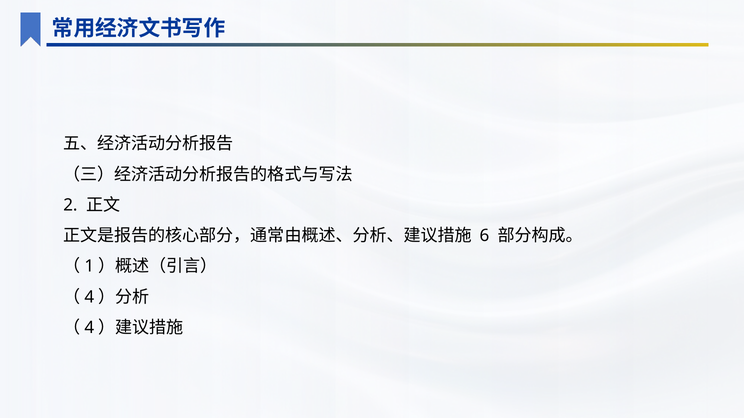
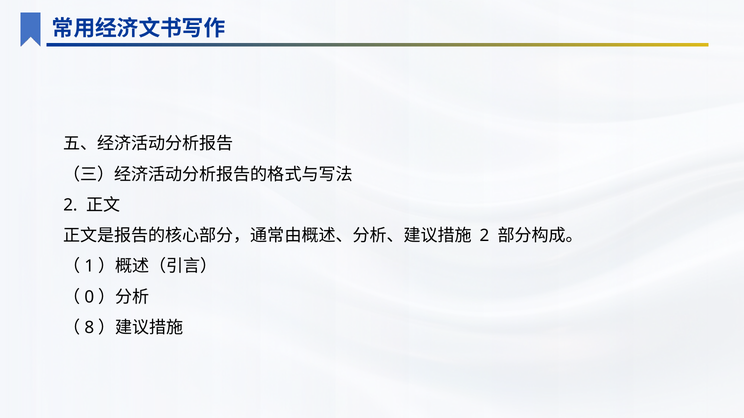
6: 6 -> 2 (484, 236)
4: 4 -> 0 (89, 297)
4: 4 -> 8 (89, 328)
